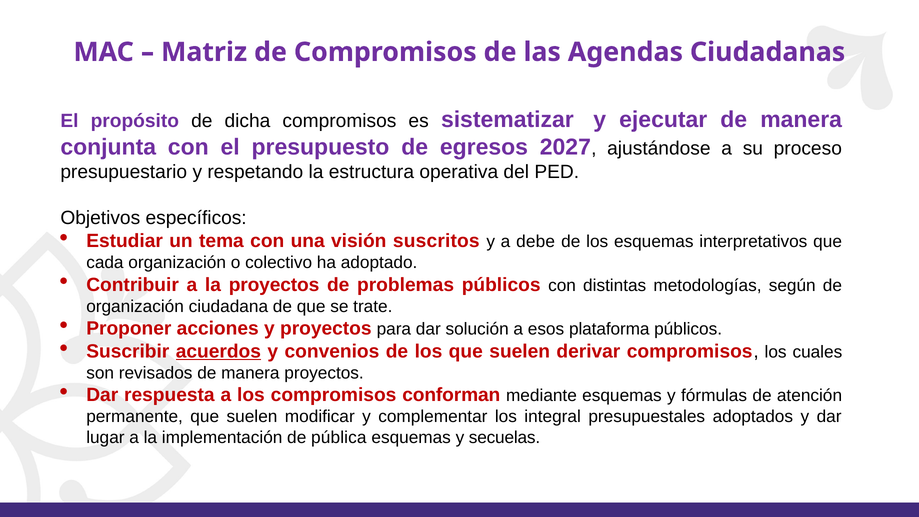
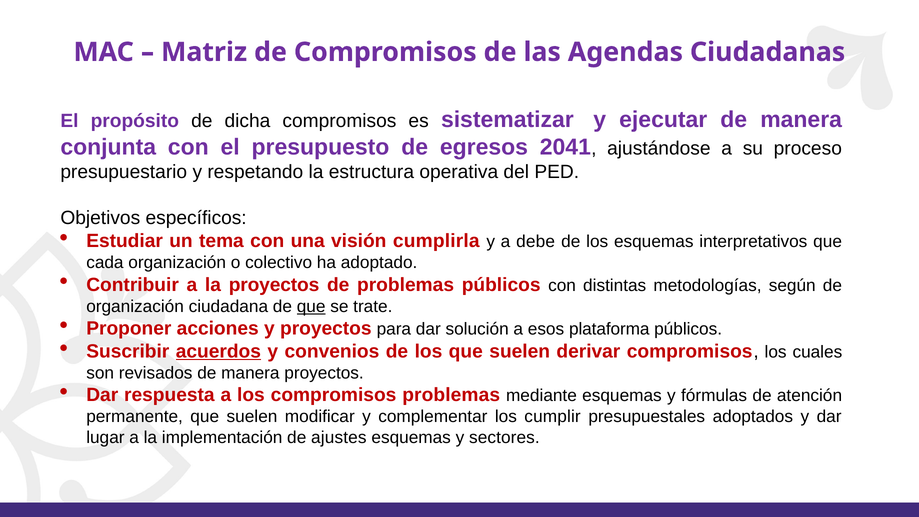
2027: 2027 -> 2041 (565, 147)
suscritos: suscritos -> cumplirla (436, 241)
que underline: none -> present (311, 306)
compromisos conforman: conforman -> problemas (451, 395)
integral: integral -> cumplir (553, 417)
pública: pública -> ajustes (339, 437)
secuelas: secuelas -> sectores (504, 437)
